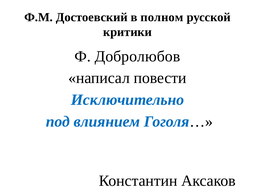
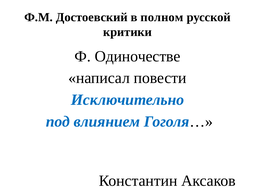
Добролюбов: Добролюбов -> Одиночестве (137, 56)
